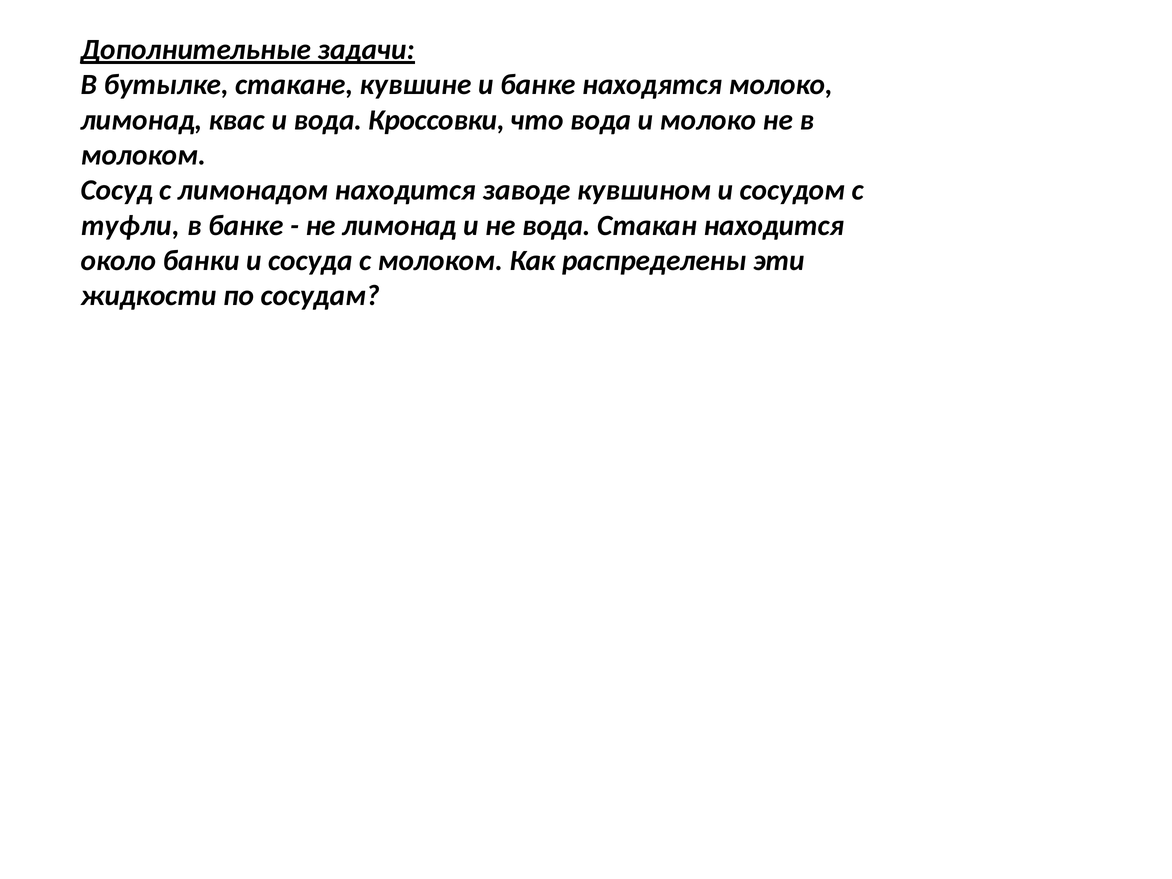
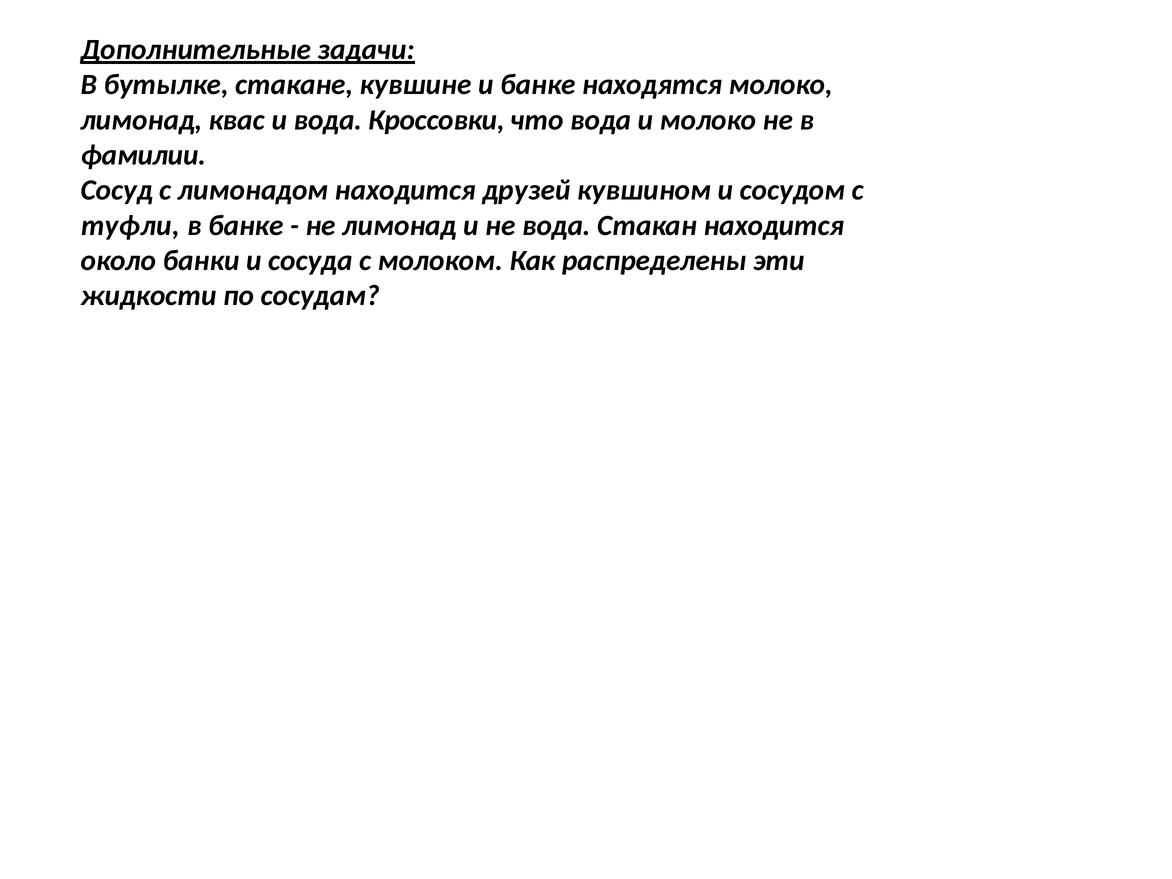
молоком: молоком -> фамилии (143, 155)
заводе: заводе -> друзей (527, 190)
